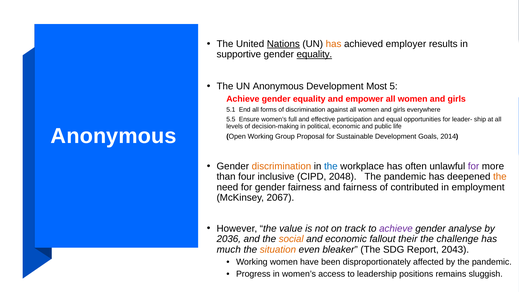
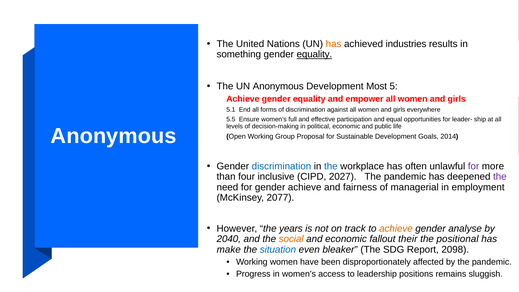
Nations underline: present -> none (283, 44)
employer: employer -> industries (406, 44)
supportive: supportive -> something (239, 54)
discrimination colour: orange -> blue (281, 166)
2048: 2048 -> 2027 (343, 177)
the colour: orange -> purple (500, 177)
gender fairness: fairness -> achieve (305, 187)
contributed: contributed -> managerial (415, 187)
2067: 2067 -> 2077 (280, 198)
value: value -> years (291, 228)
achieve colour: purple -> orange (396, 228)
2036: 2036 -> 2040 (229, 239)
challenge: challenge -> positional (458, 239)
much: much -> make (229, 249)
situation colour: orange -> blue (278, 249)
2043: 2043 -> 2098 (455, 249)
